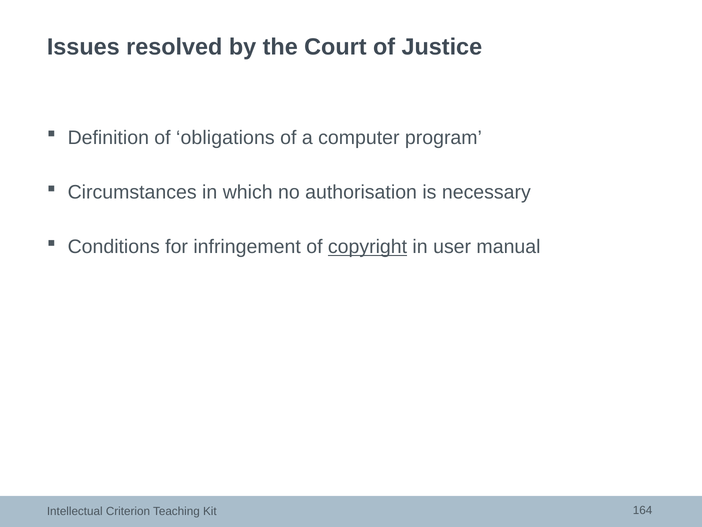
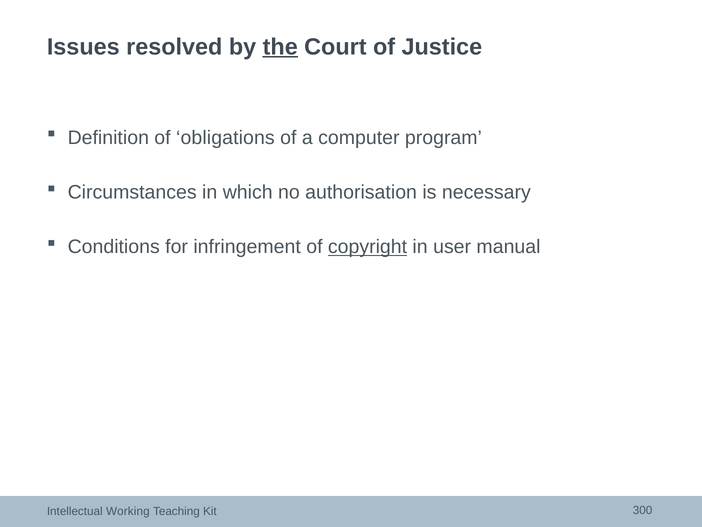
the underline: none -> present (280, 47)
Criterion: Criterion -> Working (128, 511)
164: 164 -> 300 (643, 510)
